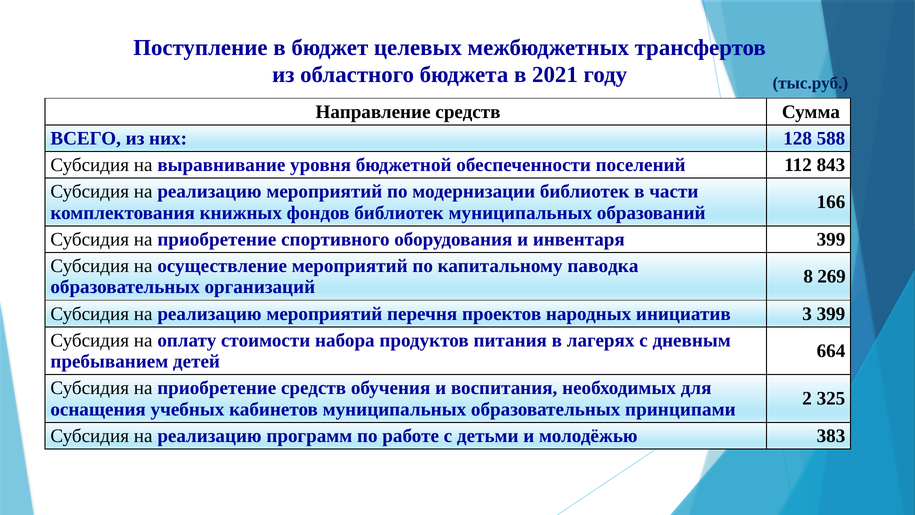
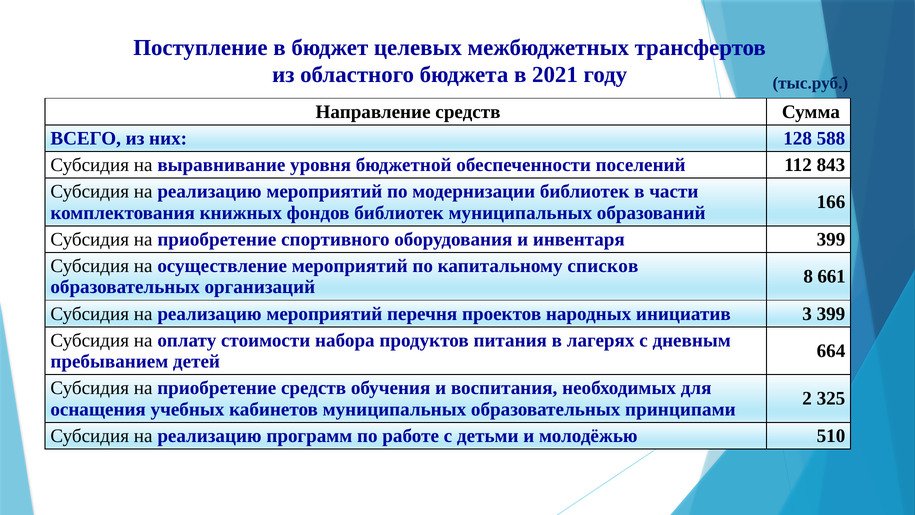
паводка: паводка -> списков (603, 266)
269: 269 -> 661 (832, 276)
383: 383 -> 510 (831, 436)
